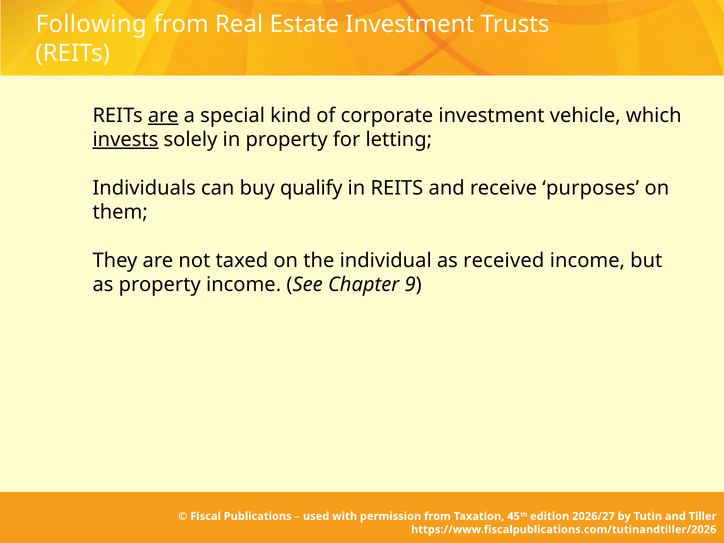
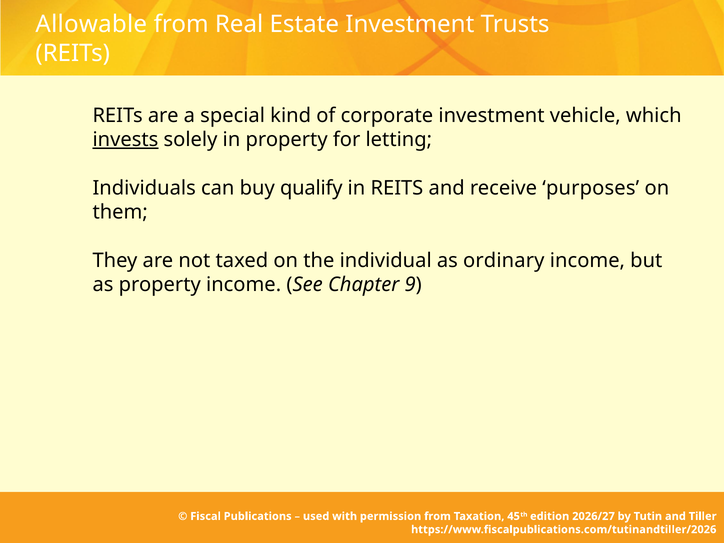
Following: Following -> Allowable (91, 24)
are underline: present -> none (163, 116)
received: received -> ordinary (504, 260)
